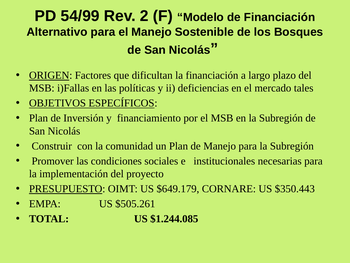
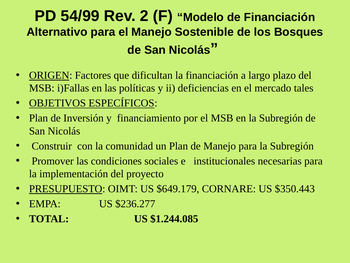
$505.261: $505.261 -> $236.277 (135, 203)
